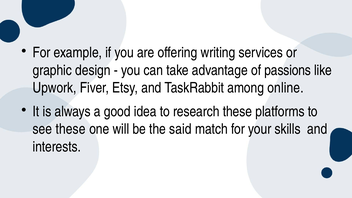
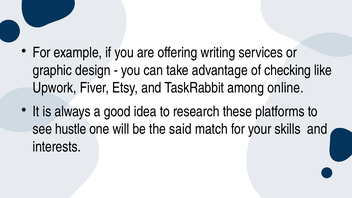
passions: passions -> checking (288, 70)
see these: these -> hustle (71, 129)
